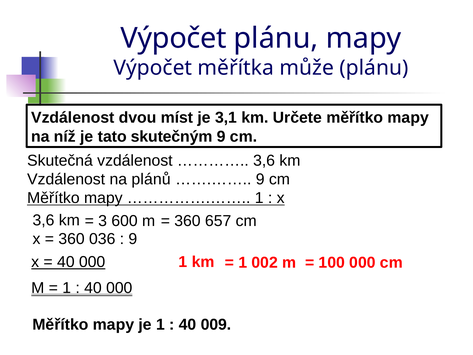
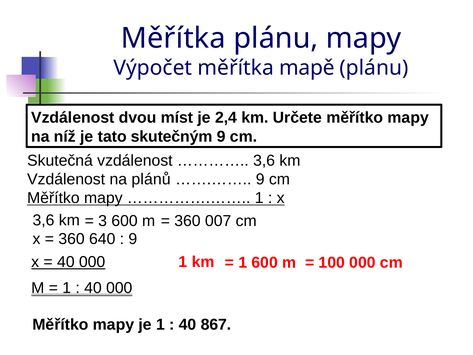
Výpočet: Výpočet -> Měřítka (173, 38)
může: může -> mapě (307, 68)
3,1: 3,1 -> 2,4 (226, 117)
657: 657 -> 007 (218, 221)
036: 036 -> 640 (102, 239)
1 002: 002 -> 600 (265, 262)
009: 009 -> 867 (216, 324)
